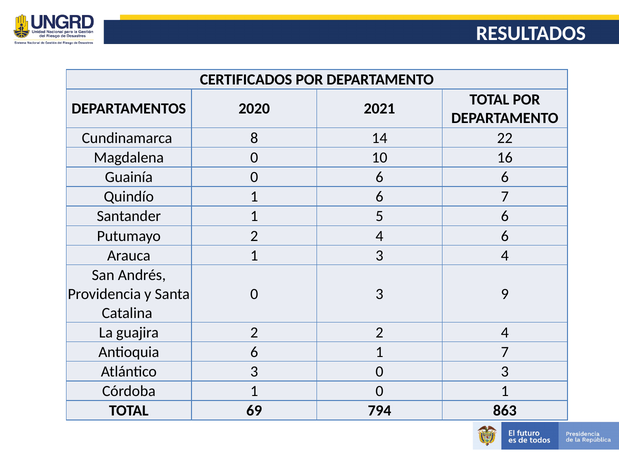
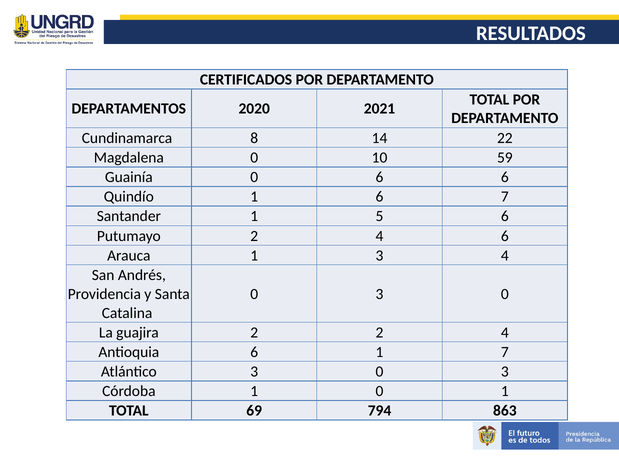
16: 16 -> 59 (505, 157)
0 3 9: 9 -> 0 (505, 293)
